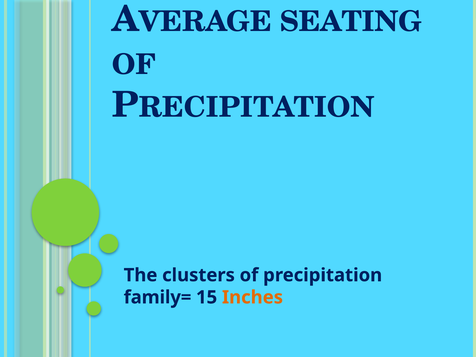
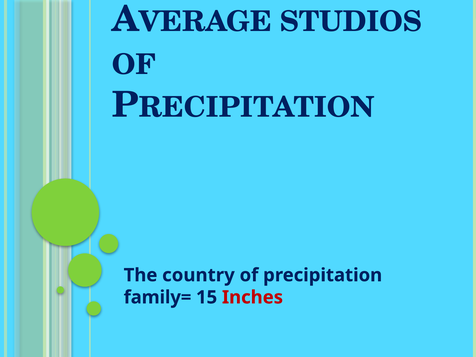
SEATING: SEATING -> STUDIOS (351, 22)
clusters: clusters -> country (198, 275)
Inches colour: orange -> red (252, 297)
